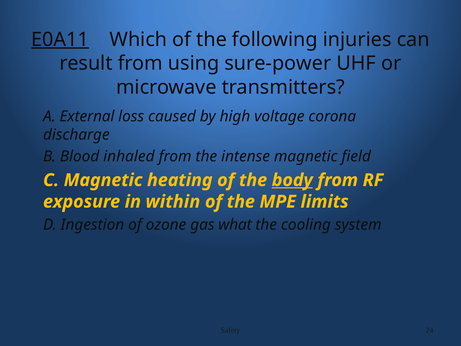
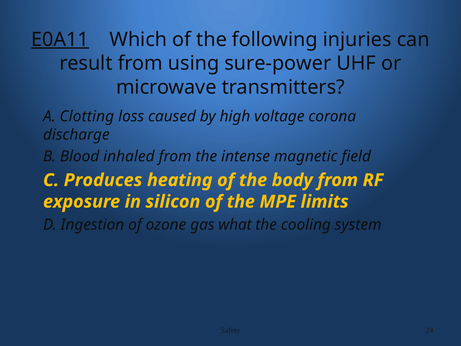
External: External -> Clotting (87, 116)
C Magnetic: Magnetic -> Produces (103, 180)
body underline: present -> none (292, 180)
within: within -> silicon (173, 202)
